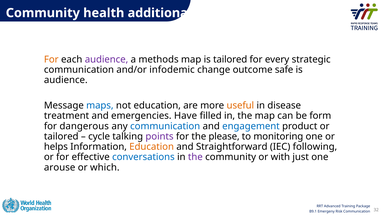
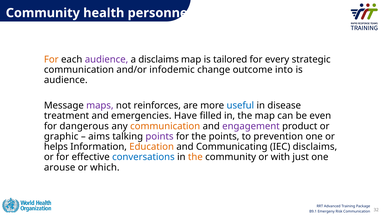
additional: additional -> personnel (159, 13)
a methods: methods -> disclaims (159, 59)
safe: safe -> into (284, 70)
maps colour: blue -> purple (100, 105)
not education: education -> reinforces (157, 105)
useful colour: orange -> blue (240, 105)
form: form -> even (320, 116)
communication colour: blue -> orange (165, 126)
engagement colour: blue -> purple (251, 126)
tailored: tailored -> graphic (61, 136)
cycle: cycle -> aims (99, 136)
the please: please -> points (224, 136)
monitoring: monitoring -> prevention (278, 136)
Straightforward: Straightforward -> Communicating (232, 147)
IEC following: following -> disclaims (315, 147)
the colour: purple -> orange (195, 157)
